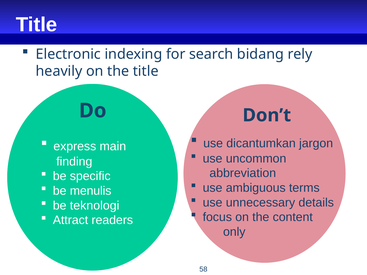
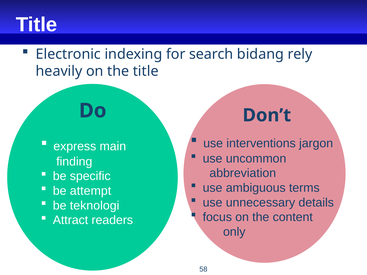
dicantumkan: dicantumkan -> interventions (261, 144)
menulis: menulis -> attempt (91, 191)
